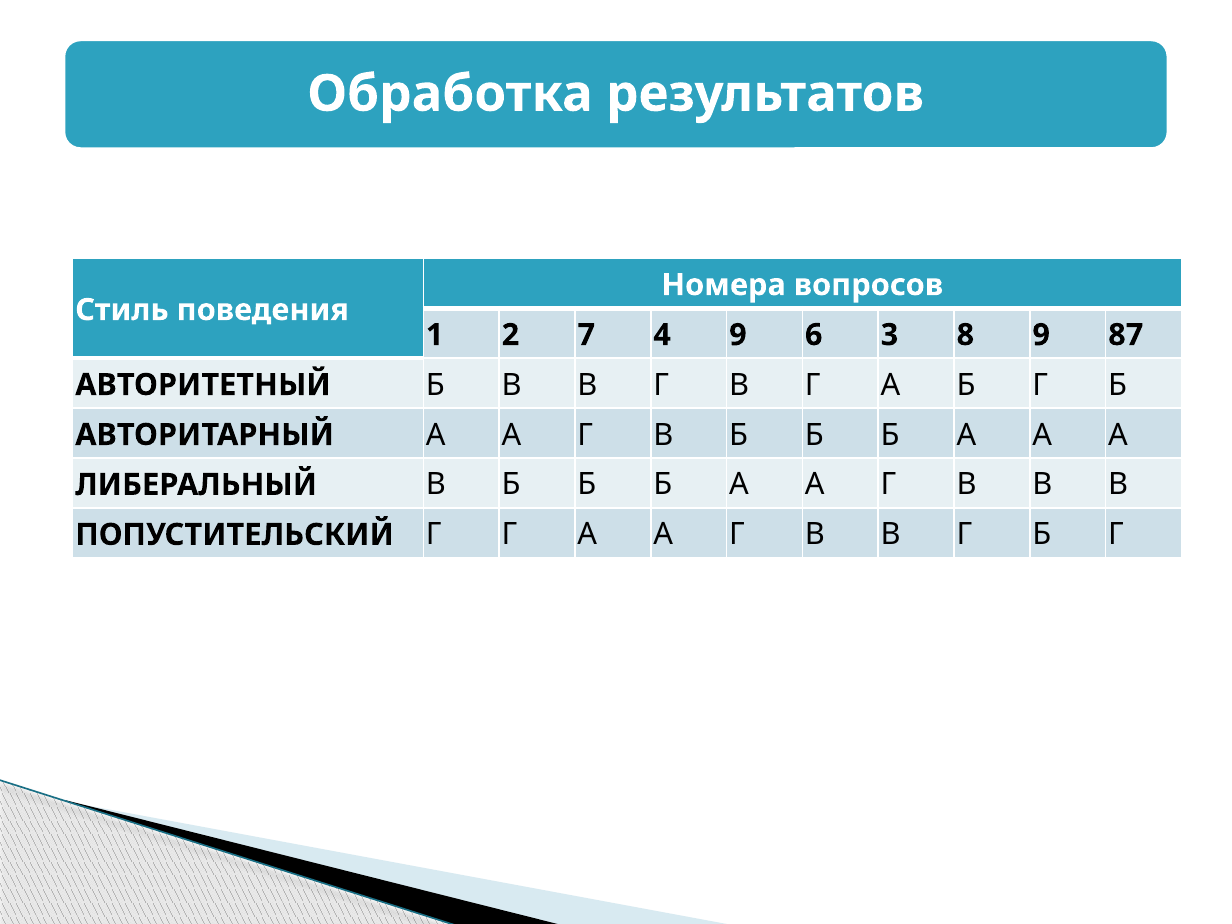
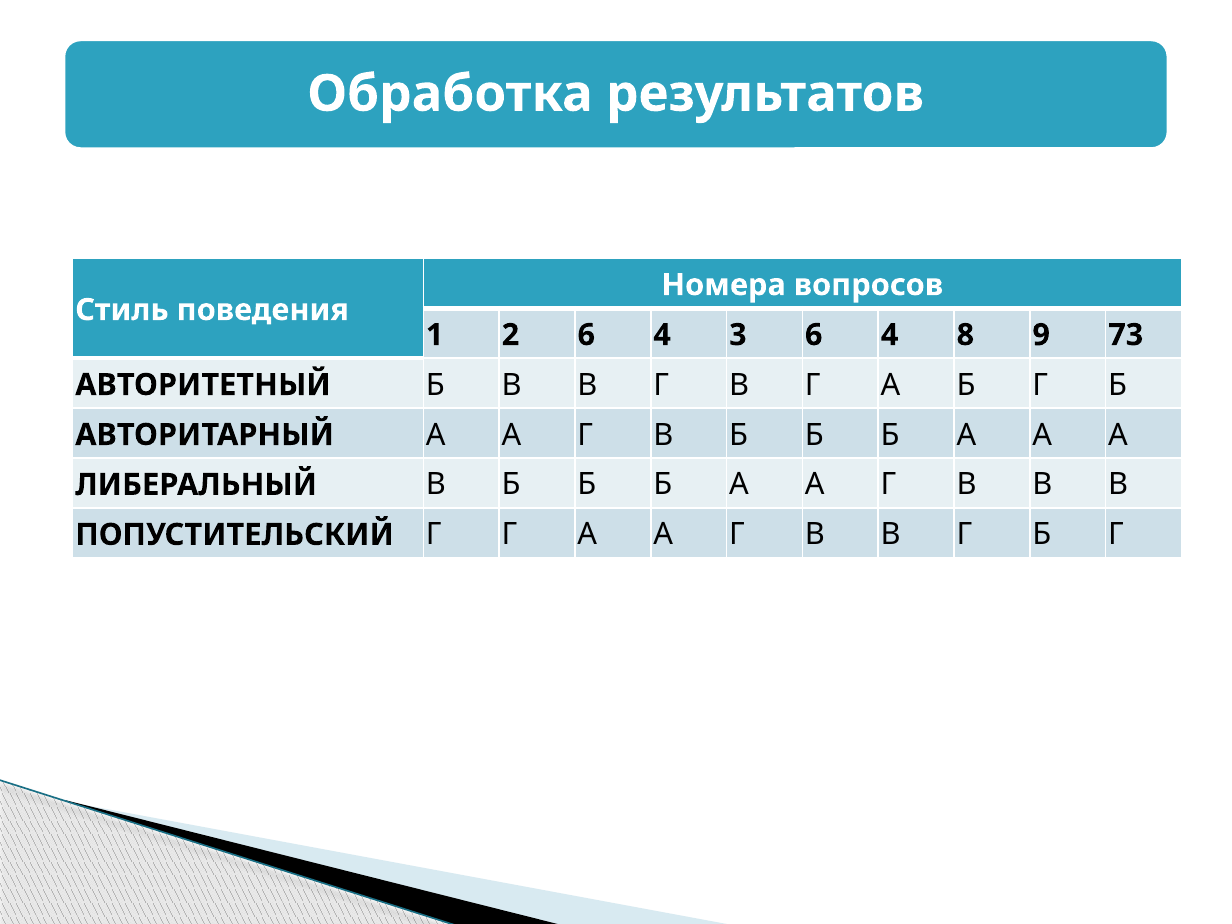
2 7: 7 -> 6 (586, 335)
4 9: 9 -> 3 (738, 335)
3: 3 -> 4 (890, 335)
87: 87 -> 73 (1126, 335)
